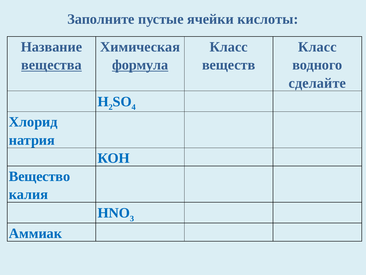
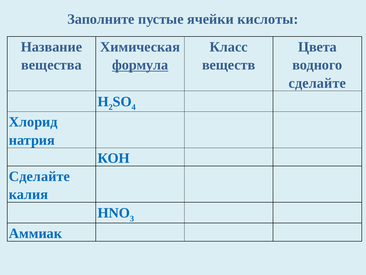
Класс: Класс -> Цвета (317, 47)
вещества underline: present -> none (51, 65)
Вещество: Вещество -> Сделайте (39, 176)
